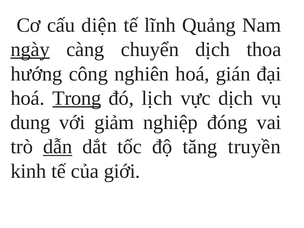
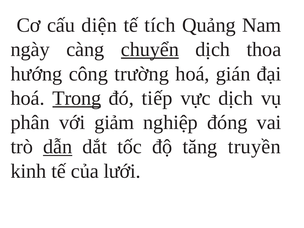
lĩnh: lĩnh -> tích (160, 25)
ngày underline: present -> none (30, 50)
chuyển underline: none -> present (150, 50)
nghiên: nghiên -> trường (142, 74)
lịch: lịch -> tiếp (157, 98)
dung: dung -> phân (30, 122)
giới: giới -> lưới (122, 171)
